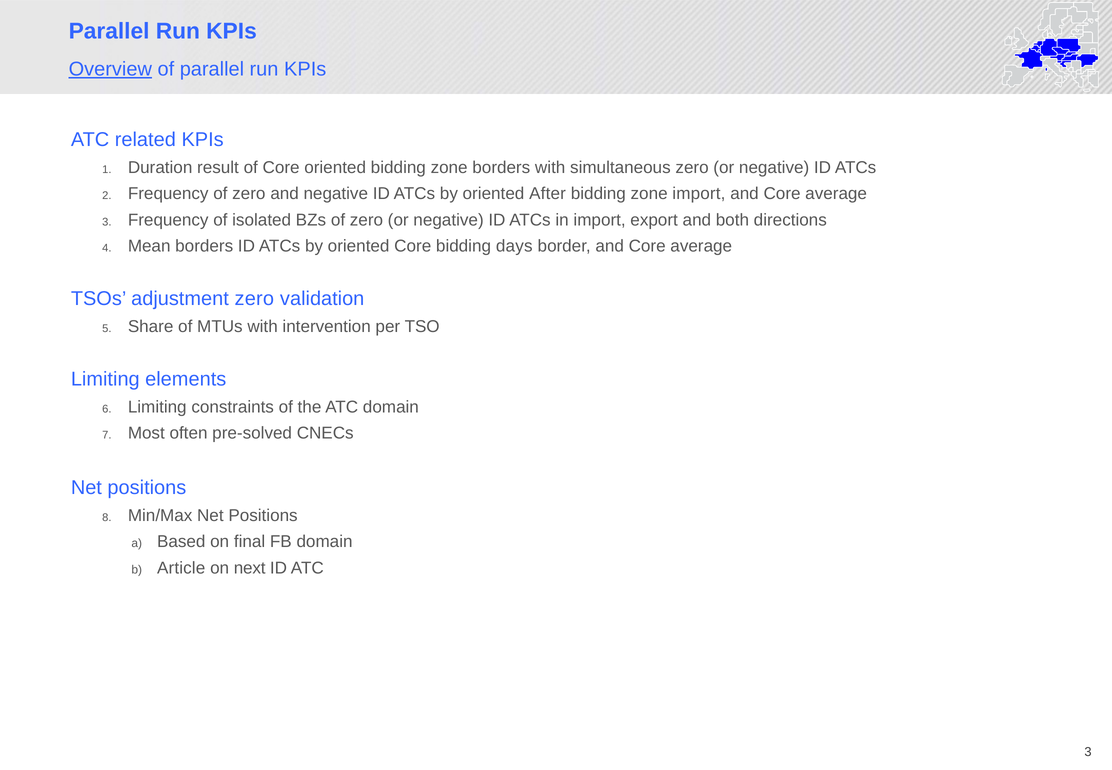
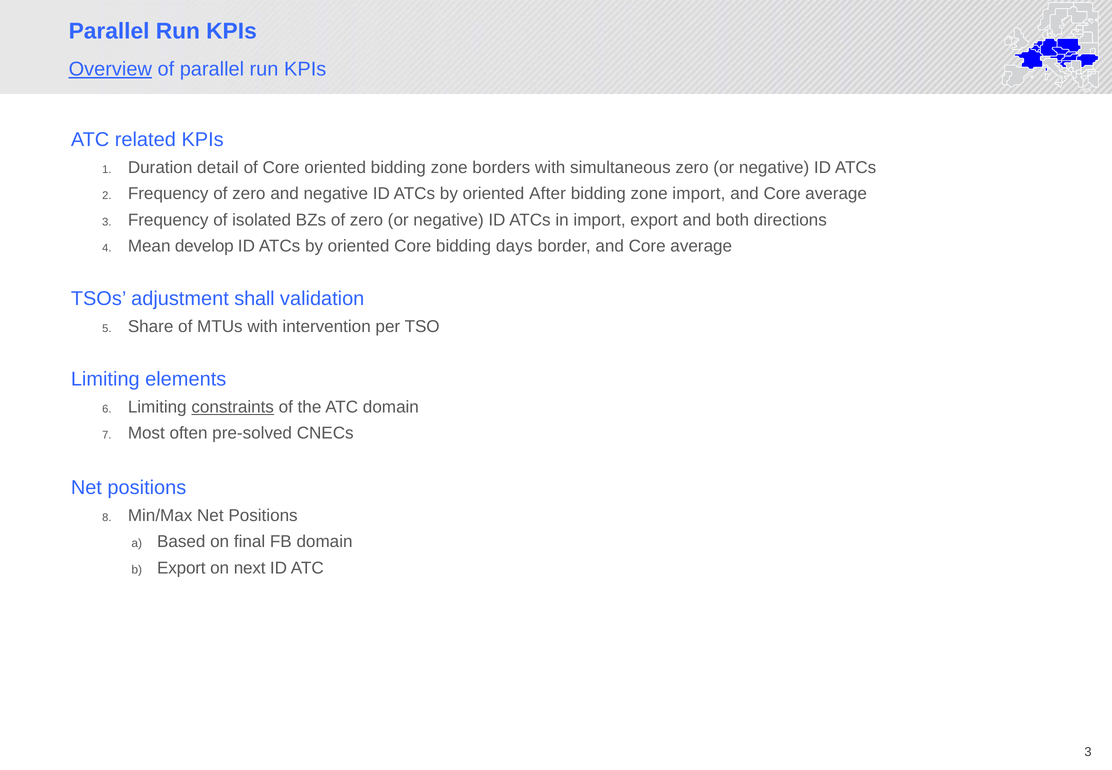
result: result -> detail (218, 167)
Mean borders: borders -> develop (204, 246)
adjustment zero: zero -> shall (255, 299)
constraints underline: none -> present (233, 407)
Article: Article -> Export (181, 568)
